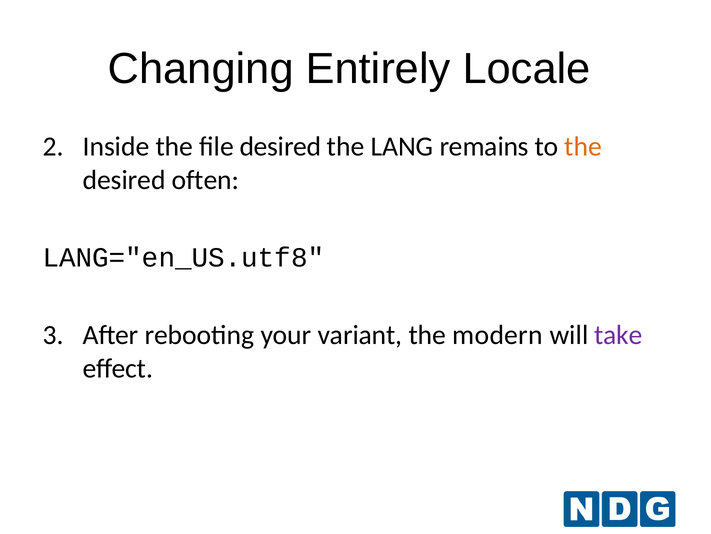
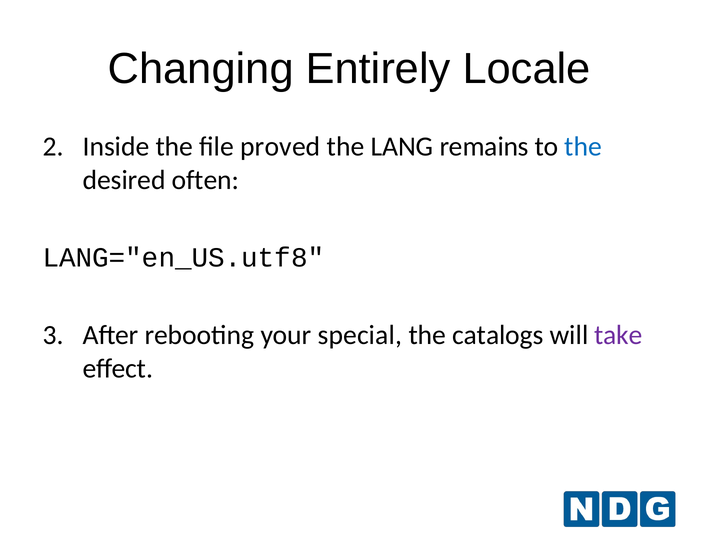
file desired: desired -> proved (280, 147)
the colour: orange -> blue (583, 147)
variant: variant -> special (360, 335)
modern: modern -> catalogs (498, 335)
